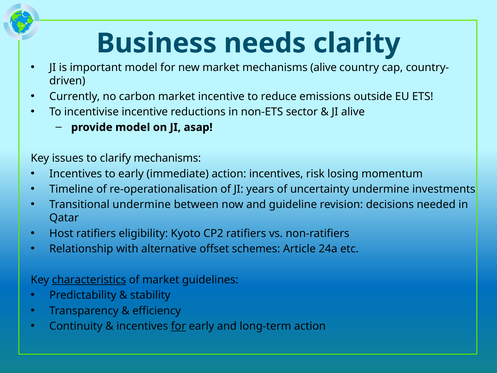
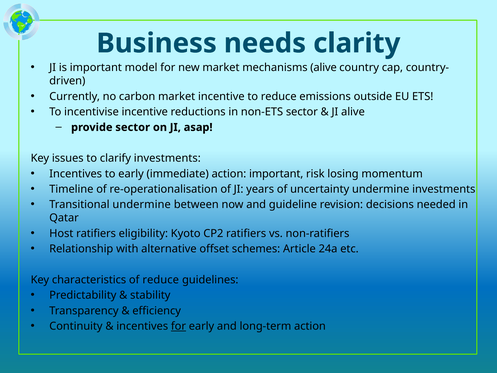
provide model: model -> sector (133, 127)
clarify mechanisms: mechanisms -> investments (167, 158)
action incentives: incentives -> important (276, 174)
characteristics underline: present -> none (89, 280)
of market: market -> reduce (161, 280)
